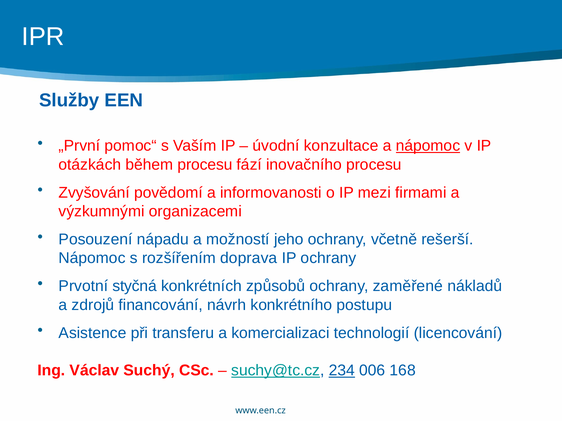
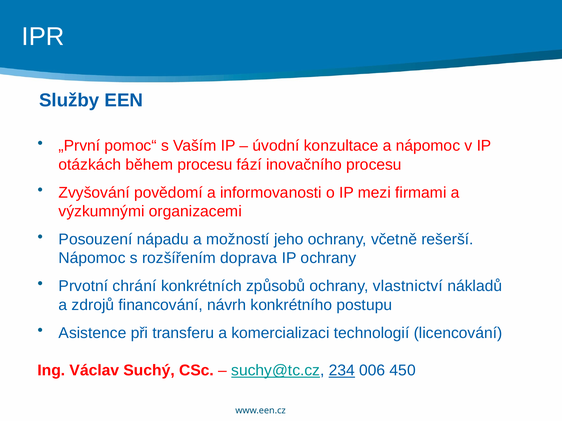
nápomoc underline: present -> none (428, 146)
styčná: styčná -> chrání (135, 287)
zaměřené: zaměřené -> vlastnictví (408, 287)
168: 168 -> 450 (403, 371)
